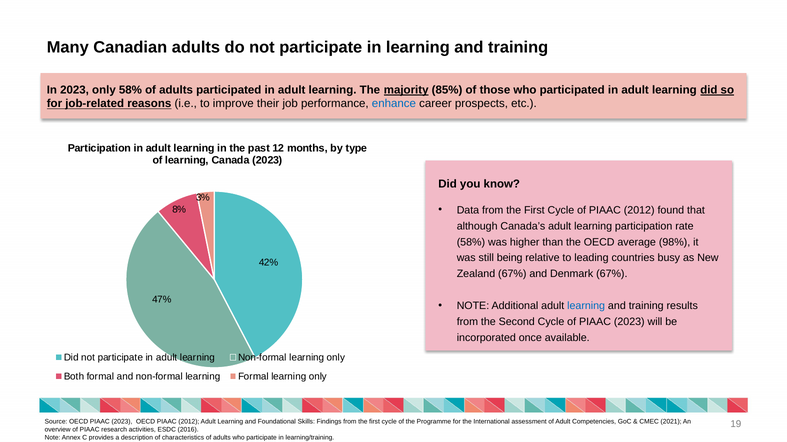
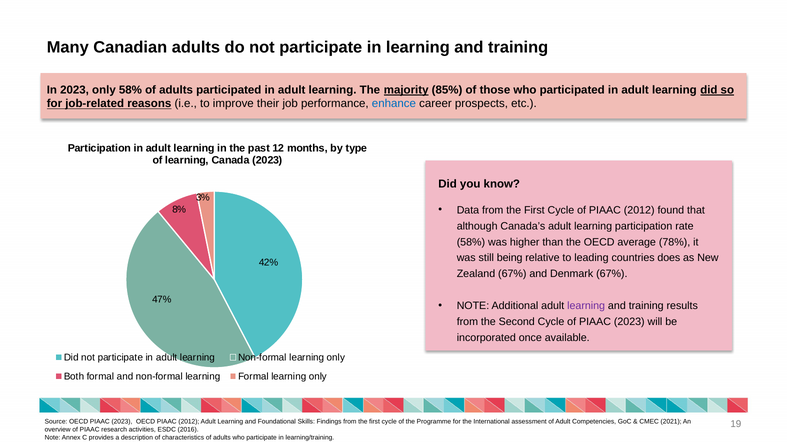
98%: 98% -> 78% (675, 242)
busy: busy -> does (669, 258)
learning colour: blue -> purple (586, 306)
